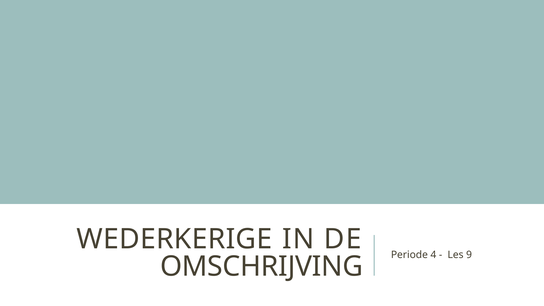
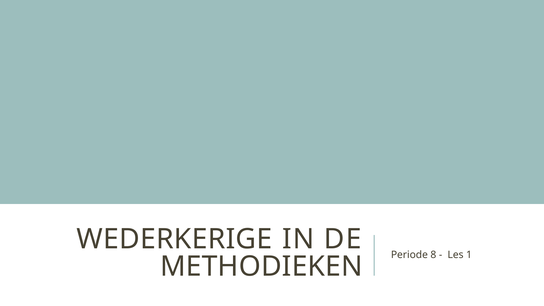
4: 4 -> 8 (433, 255)
9: 9 -> 1 (469, 255)
OMSCHRIJVING: OMSCHRIJVING -> METHODIEKEN (261, 266)
